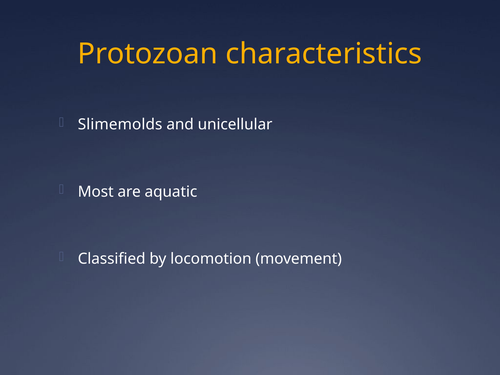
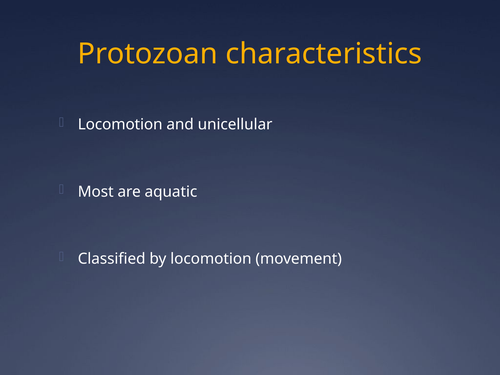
Slimemolds: Slimemolds -> Locomotion (120, 125)
